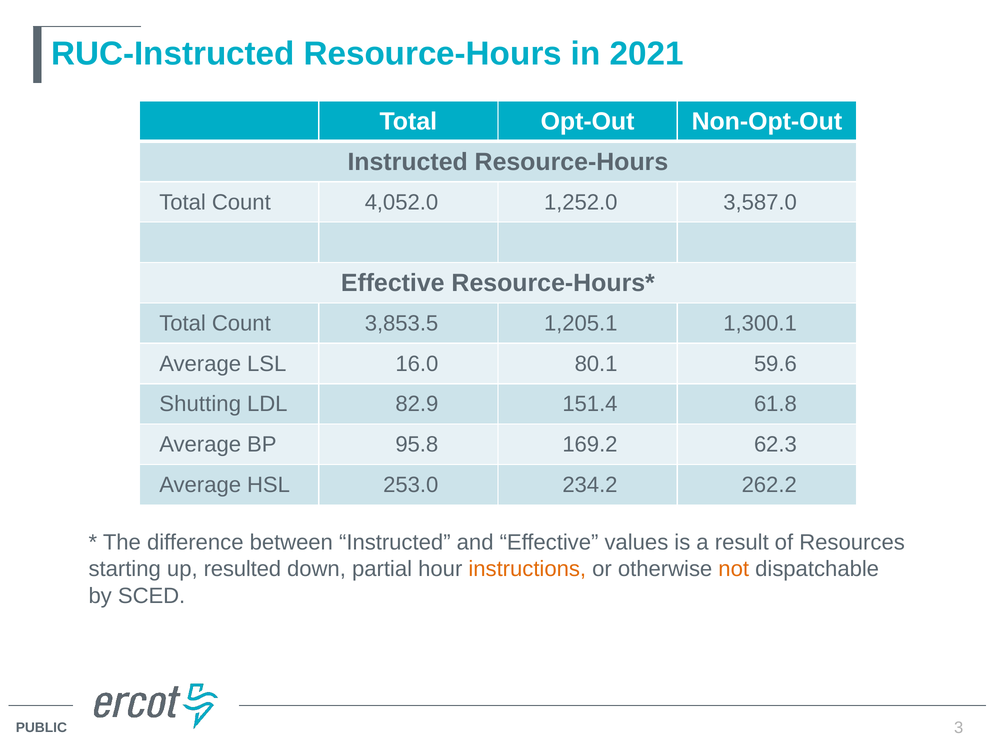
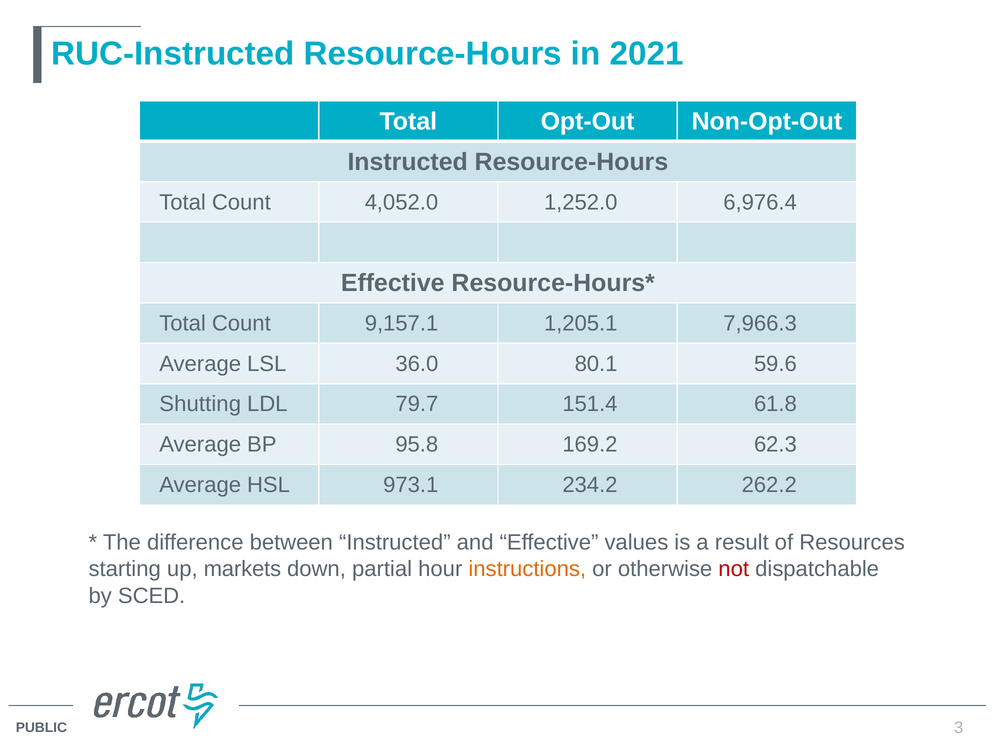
3,587.0: 3,587.0 -> 6,976.4 (760, 202)
3,853.5: 3,853.5 -> 9,157.1 (402, 323)
1,300.1: 1,300.1 -> 7,966.3 (760, 323)
16.0: 16.0 -> 36.0 (417, 364)
82.9: 82.9 -> 79.7 (417, 404)
253.0: 253.0 -> 973.1 (411, 485)
resulted: resulted -> markets (242, 569)
not colour: orange -> red (734, 569)
